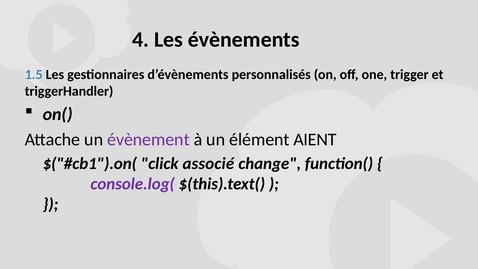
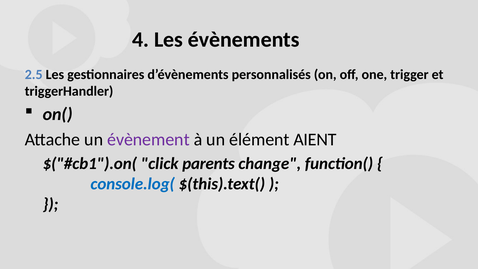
1.5: 1.5 -> 2.5 (34, 75)
associé: associé -> parents (209, 164)
console.log( colour: purple -> blue (133, 184)
